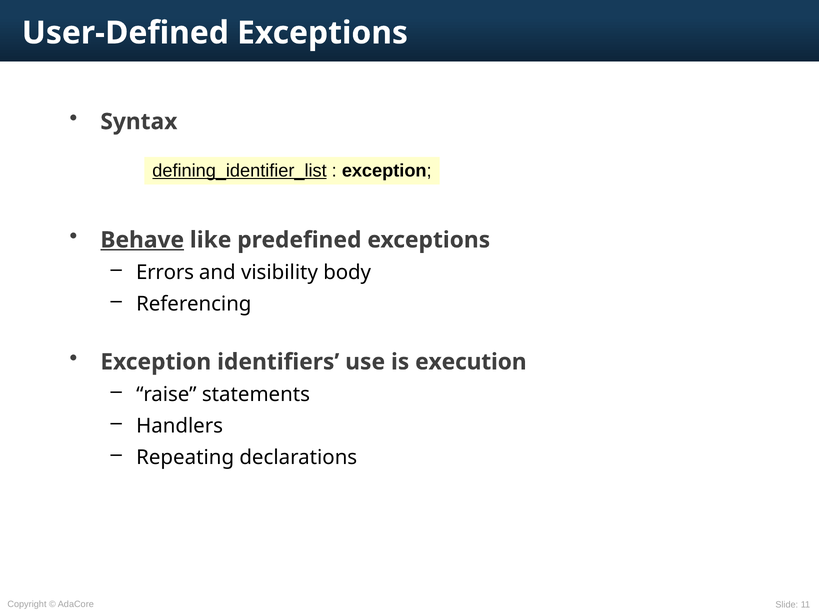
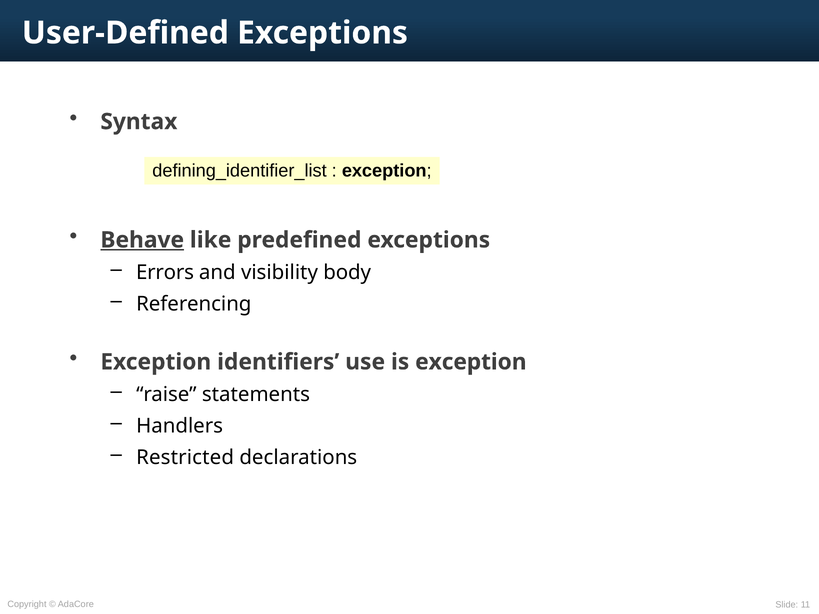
defining_identifier_list underline: present -> none (240, 171)
is execution: execution -> exception (471, 362)
Repeating: Repeating -> Restricted (185, 457)
